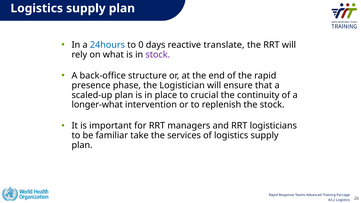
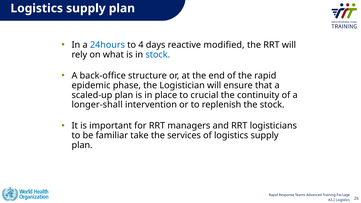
0: 0 -> 4 (141, 45)
translate: translate -> modified (224, 45)
stock colour: purple -> blue (158, 55)
presence: presence -> epidemic (91, 85)
longer-what: longer-what -> longer-shall (97, 105)
